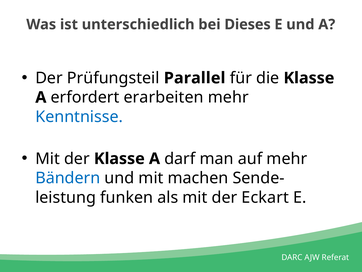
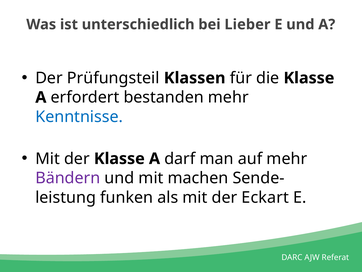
Dieses: Dieses -> Lieber (247, 24)
Parallel: Parallel -> Klassen (195, 78)
erarbeiten: erarbeiten -> bestanden (164, 97)
Bändern colour: blue -> purple (68, 178)
